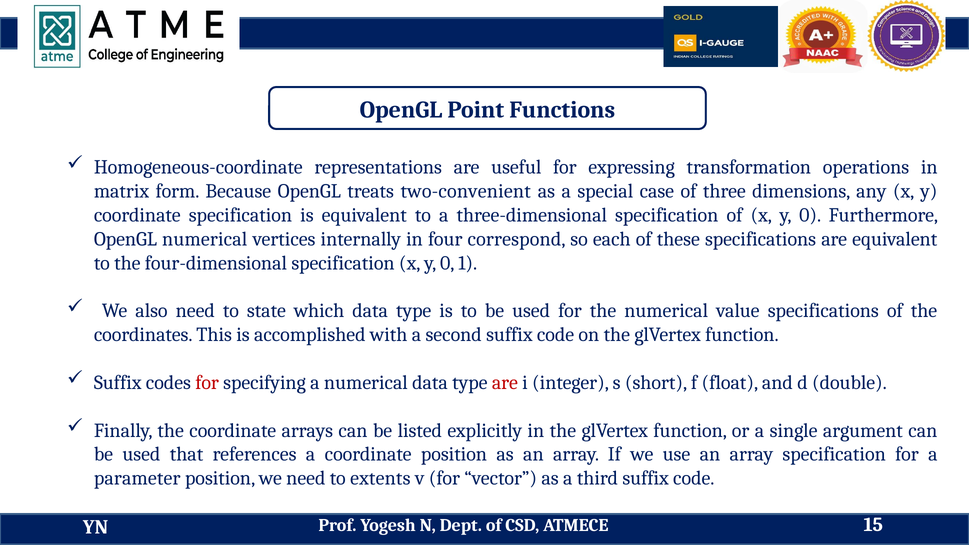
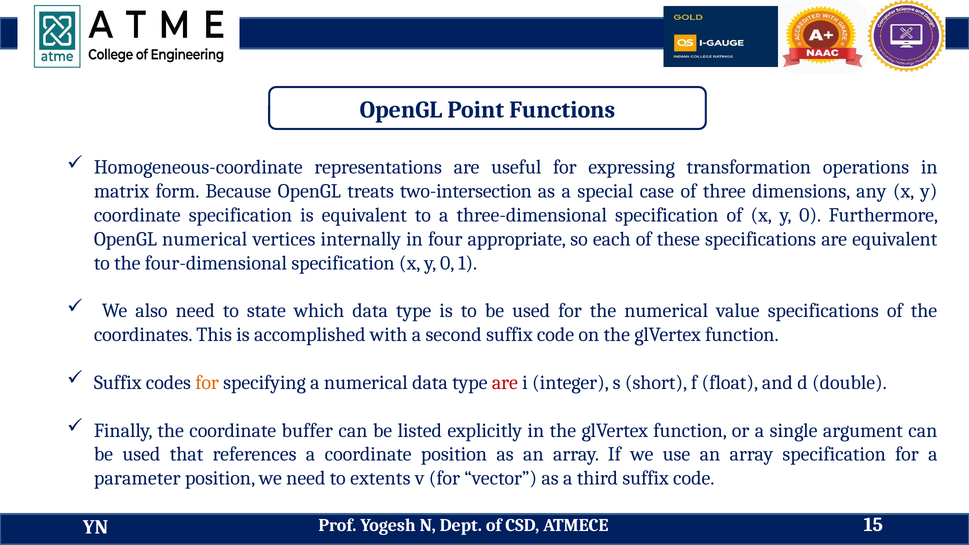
two-convenient: two-convenient -> two-intersection (466, 191)
correspond: correspond -> appropriate (517, 239)
for colour: red -> orange (207, 383)
arrays: arrays -> buffer (307, 430)
